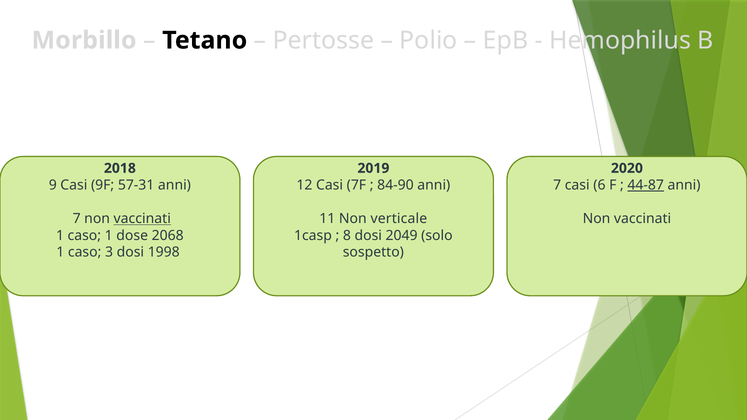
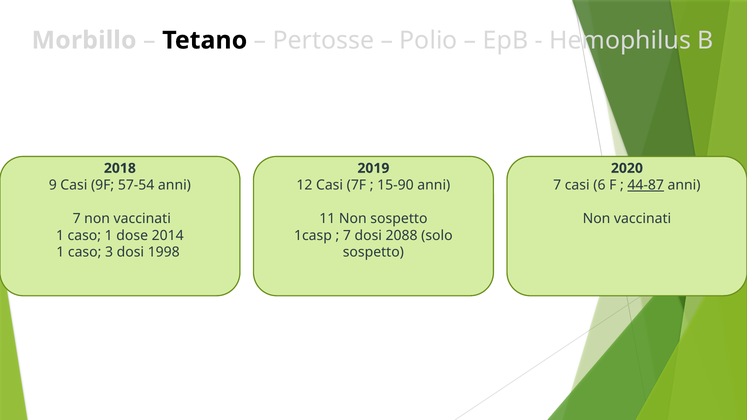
57-31: 57-31 -> 57-54 (136, 185)
84-90: 84-90 -> 15-90 (395, 185)
vaccinati underline: present -> none (142, 219)
Non verticale: verticale -> sospetto (399, 219)
2068: 2068 -> 2014 (168, 236)
8: 8 -> 7 (347, 236)
2049: 2049 -> 2088 (402, 236)
